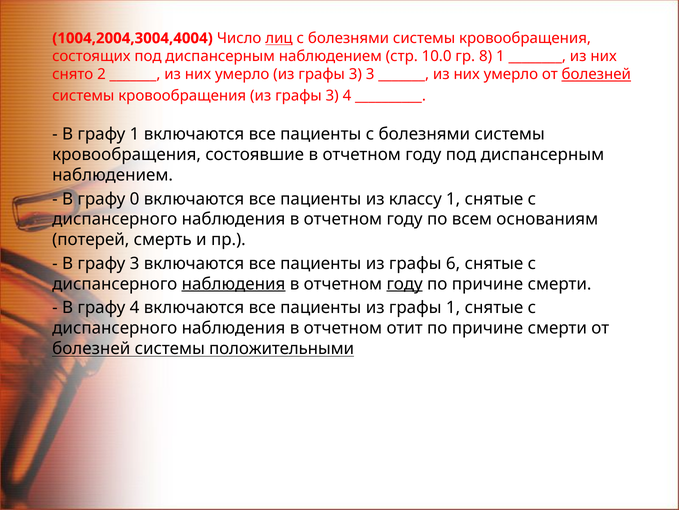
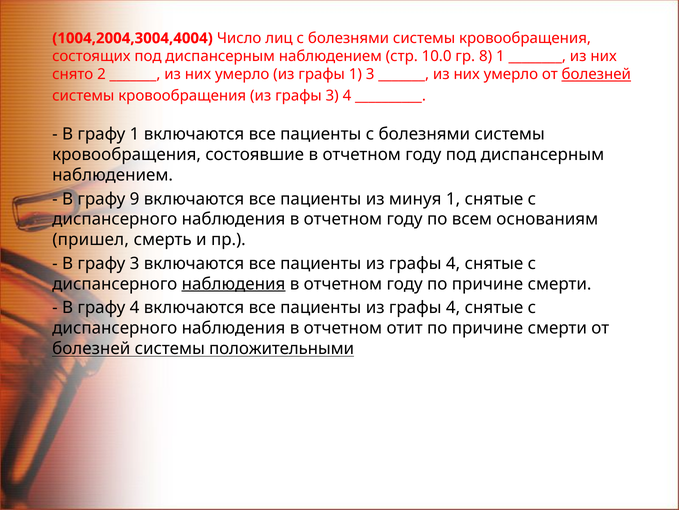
лиц underline: present -> none (279, 38)
умерло из графы 3: 3 -> 1 (355, 74)
0: 0 -> 9 (135, 199)
классу: классу -> минуя (415, 199)
потерей: потерей -> пришел (91, 239)
6: 6 -> 4 (453, 263)
году underline: present -> none (405, 284)
1: 1 -> 4 (453, 307)
